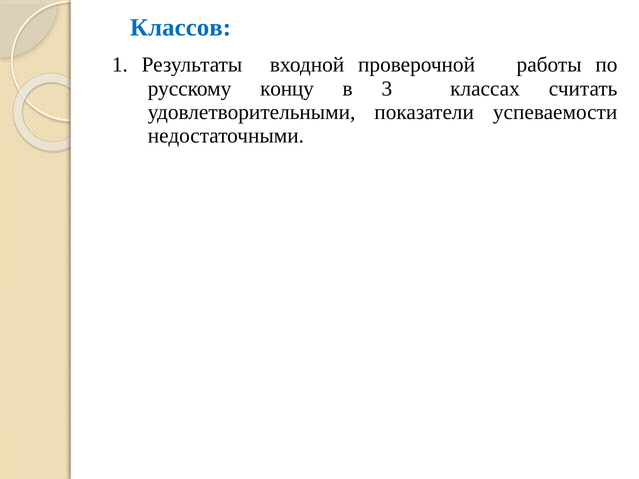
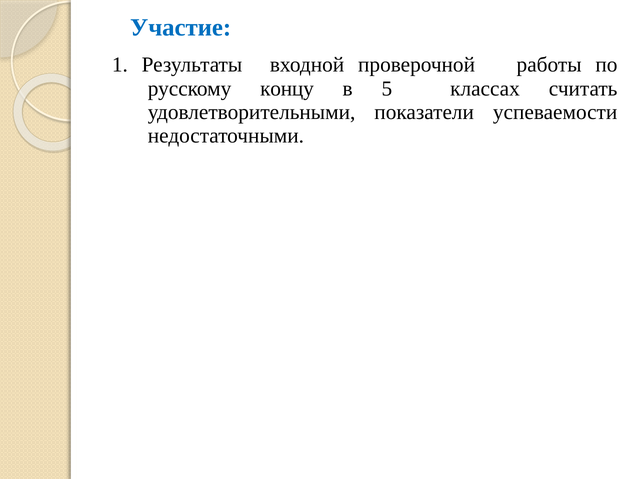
Классов: Классов -> Участие (181, 27)
3: 3 -> 5 (387, 89)
